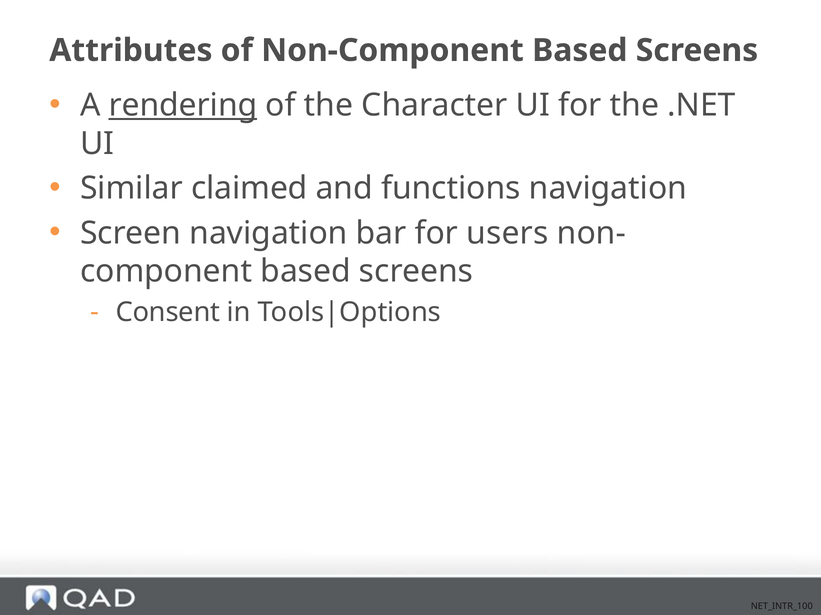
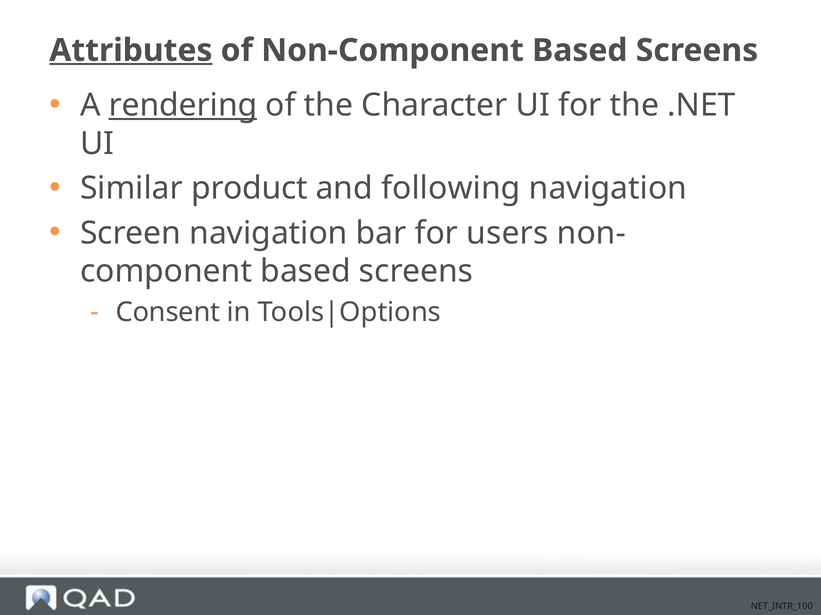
Attributes underline: none -> present (131, 50)
claimed: claimed -> product (249, 189)
functions: functions -> following (451, 189)
